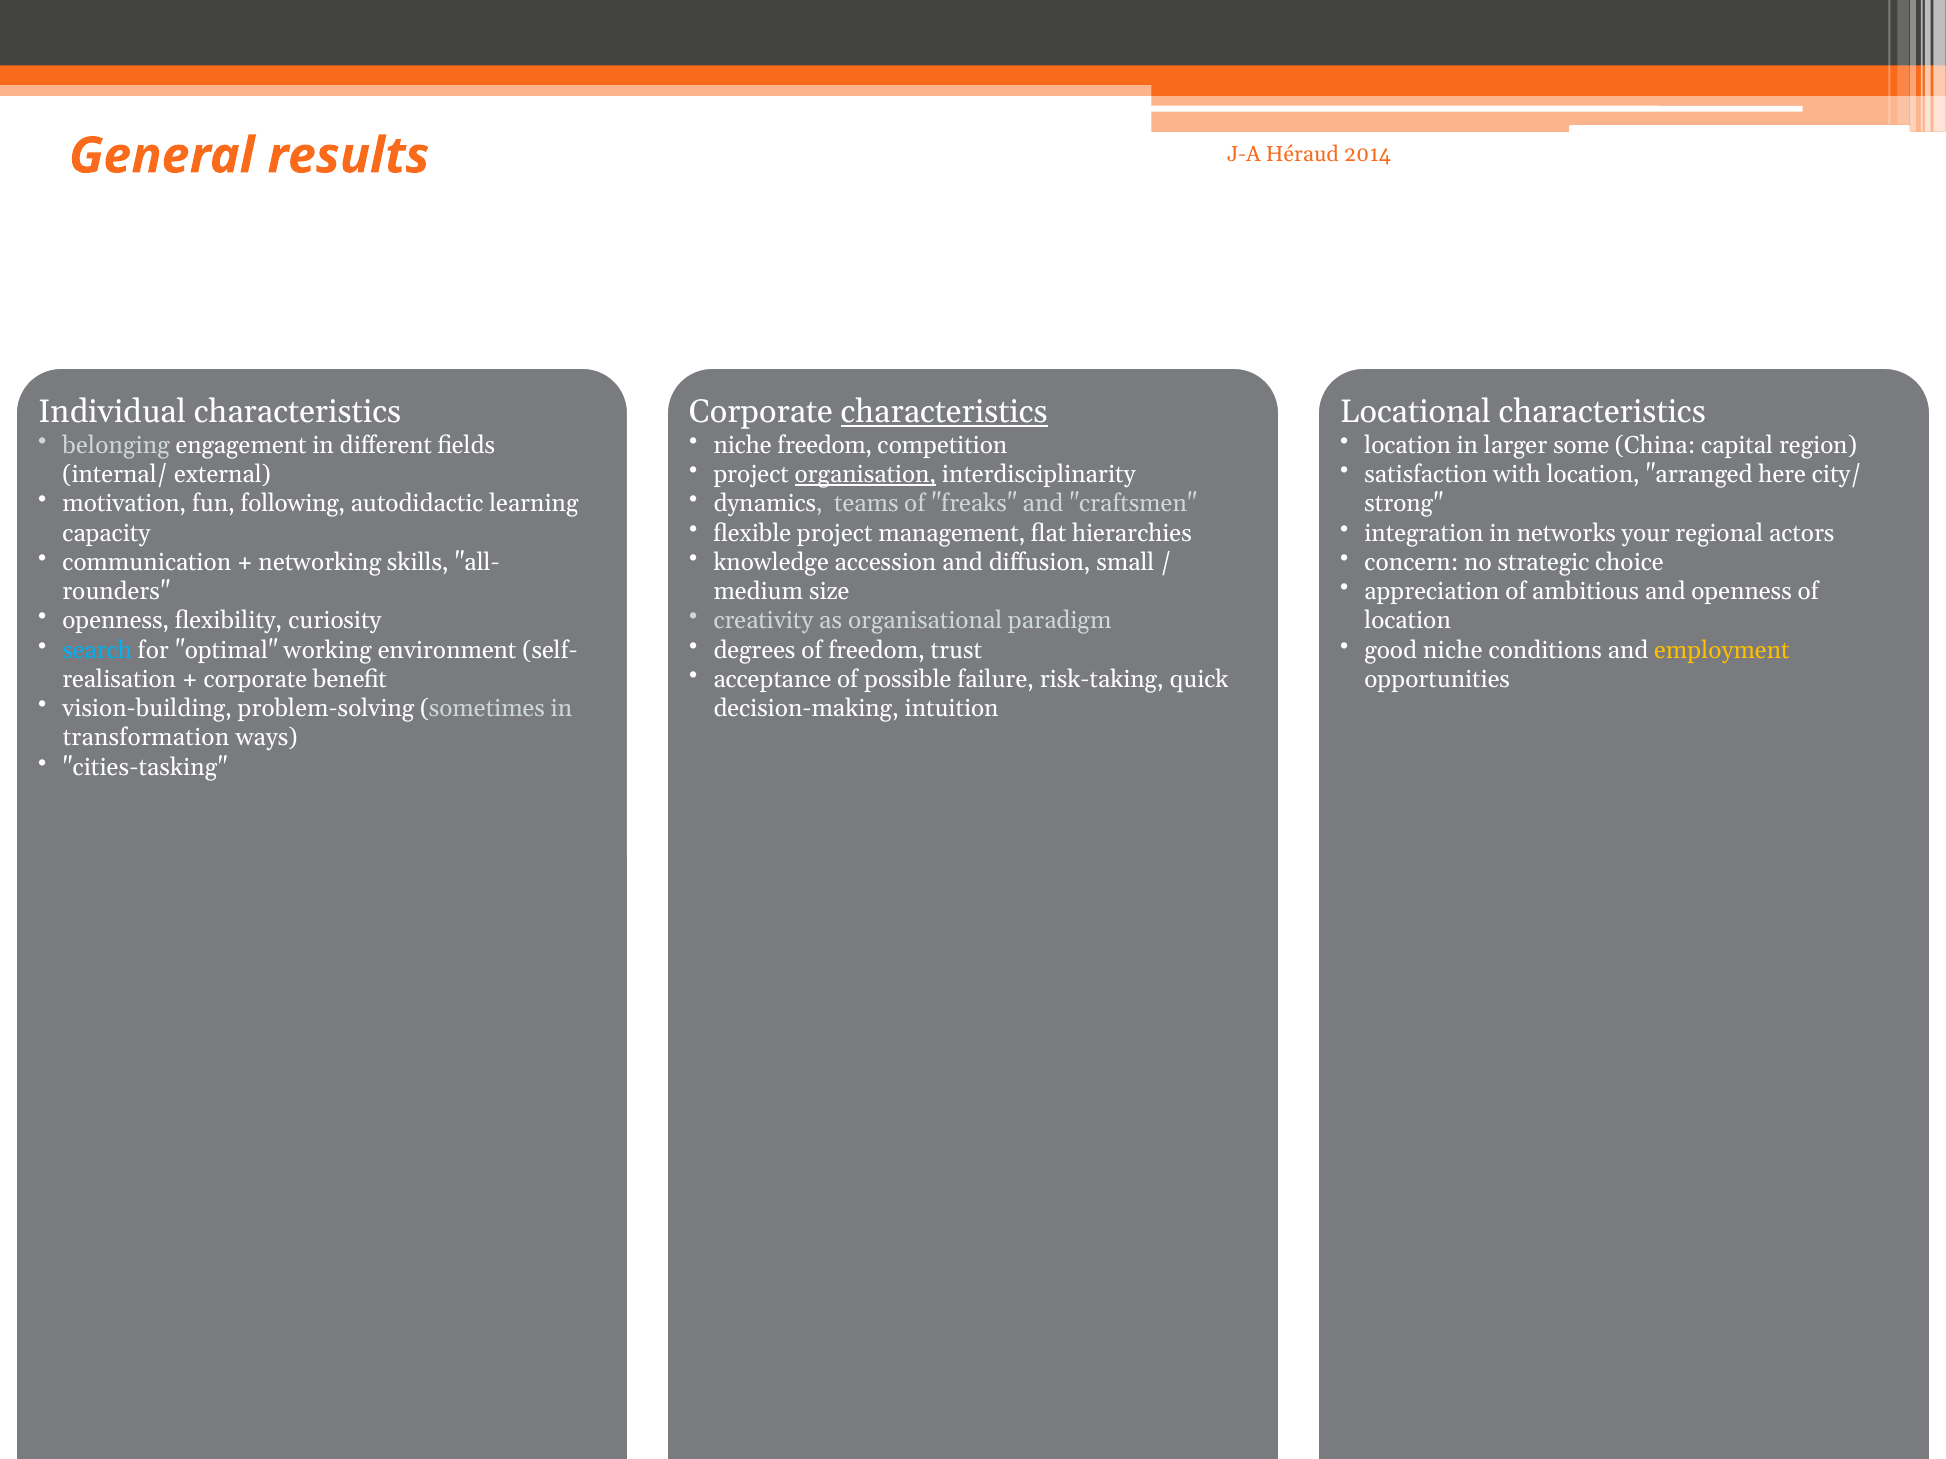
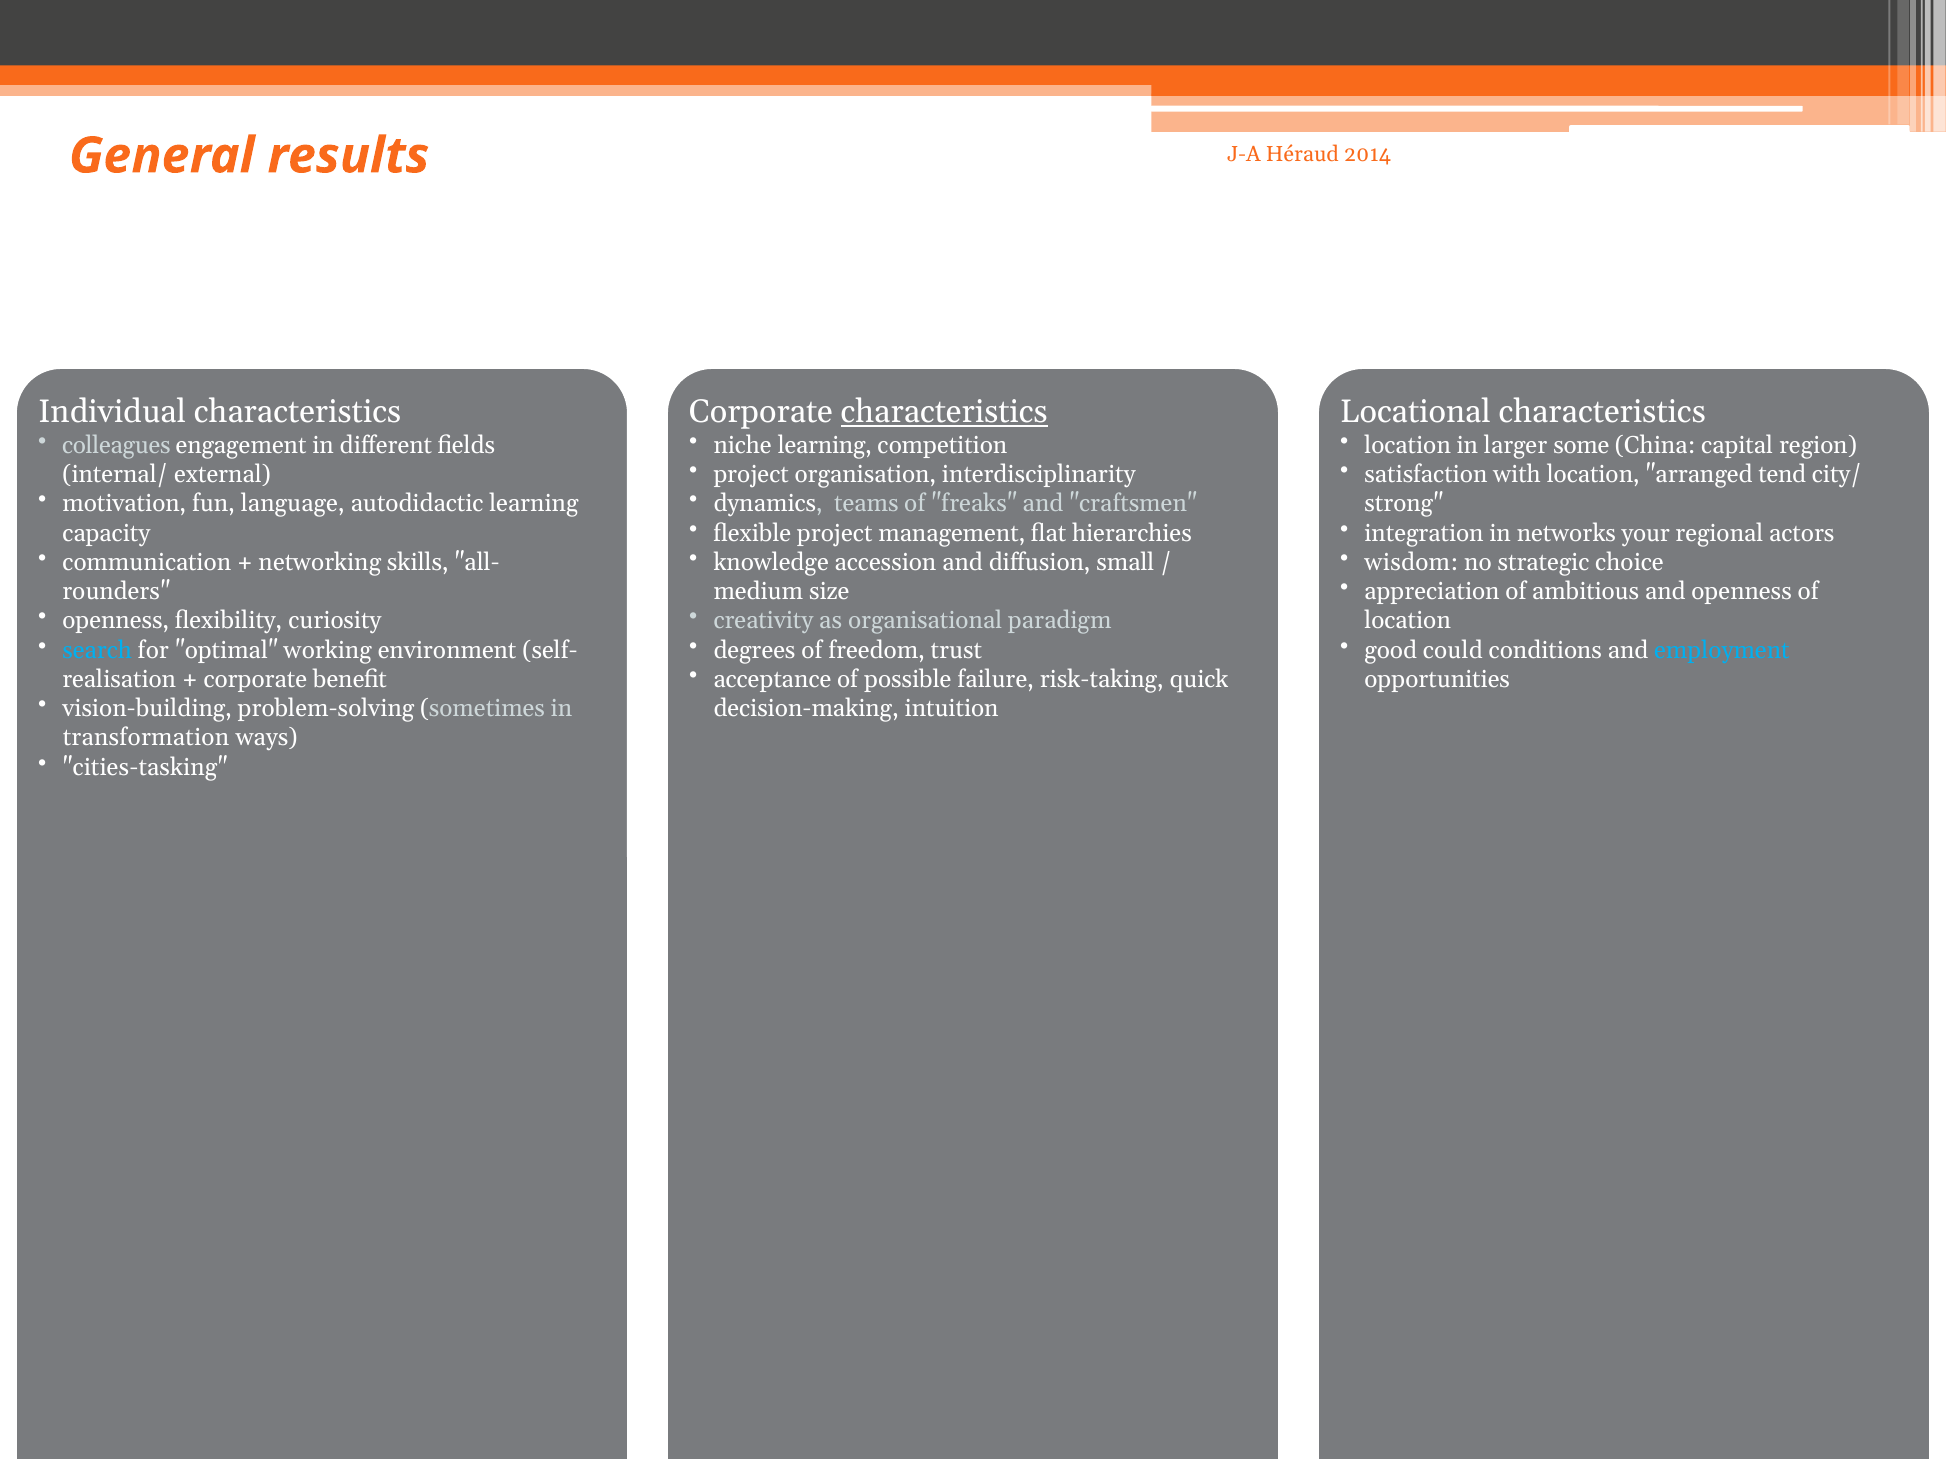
belonging: belonging -> colleagues (116, 445)
niche freedom: freedom -> learning (825, 445)
organisation underline: present -> none (865, 475)
here: here -> tend (1782, 475)
following: following -> language (293, 504)
concern: concern -> wisdom (1411, 563)
good niche: niche -> could (1453, 650)
employment colour: yellow -> light blue (1722, 650)
